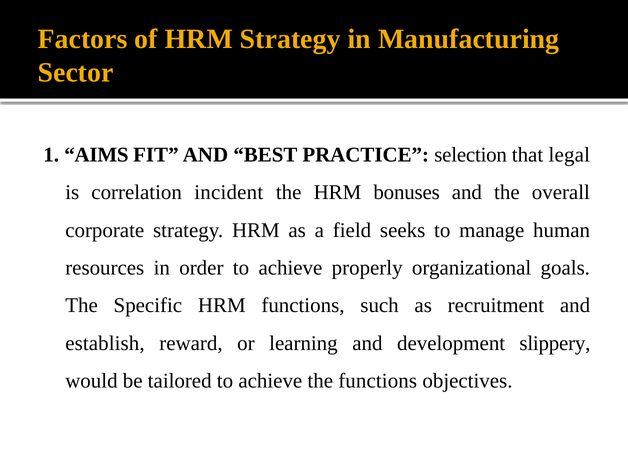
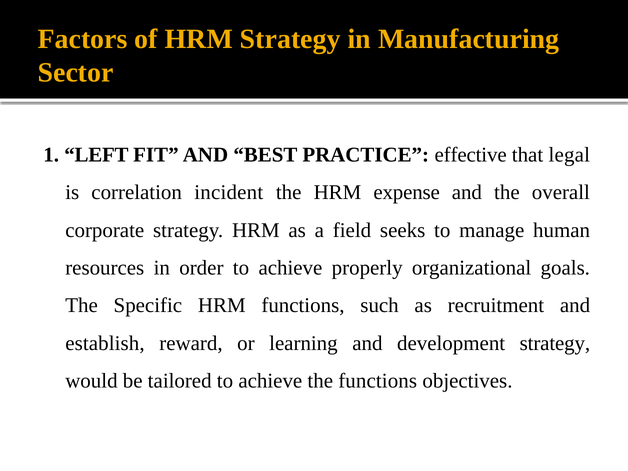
AIMS: AIMS -> LEFT (96, 155)
selection: selection -> effective (471, 155)
bonuses: bonuses -> expense (407, 192)
development slippery: slippery -> strategy (555, 343)
